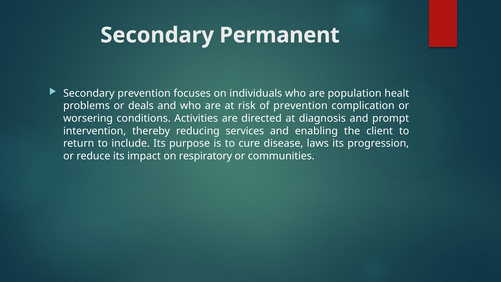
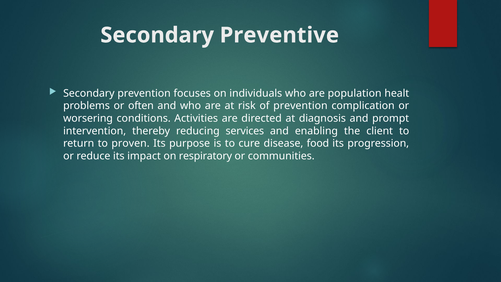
Permanent: Permanent -> Preventive (279, 35)
deals: deals -> often (141, 106)
include: include -> proven (131, 143)
laws: laws -> food (318, 143)
